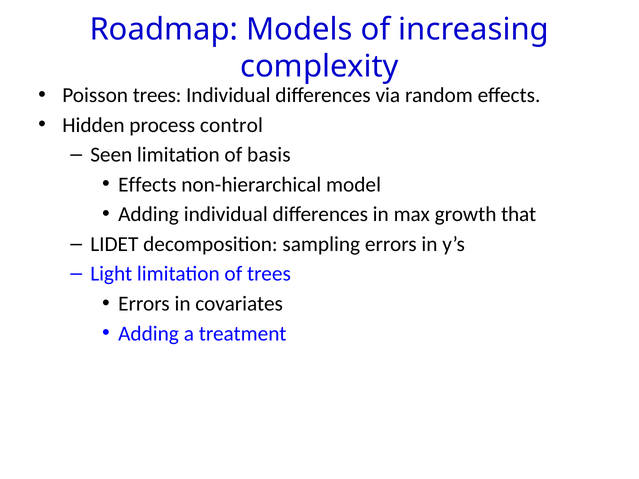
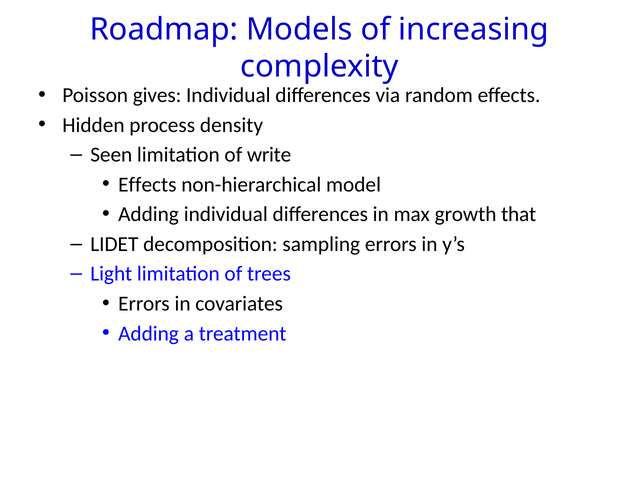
Poisson trees: trees -> gives (157, 95)
control: control -> density (232, 125)
basis: basis -> write (269, 155)
